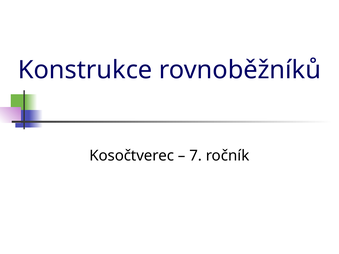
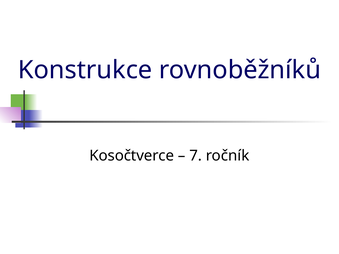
Kosočtverec: Kosočtverec -> Kosočtverce (132, 156)
